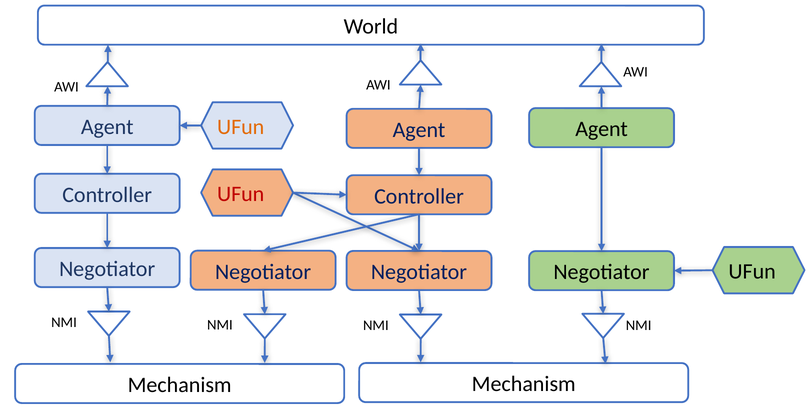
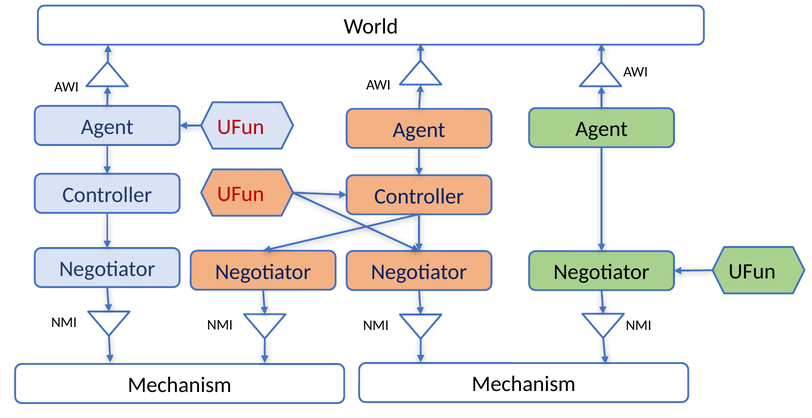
UFun colour: orange -> red (241, 127)
